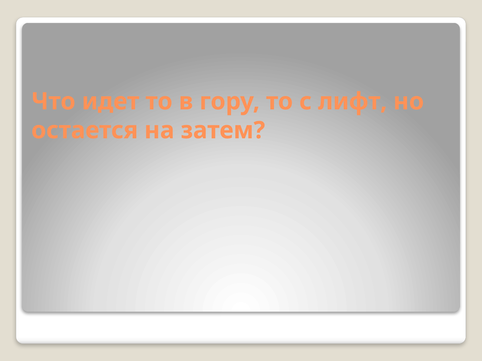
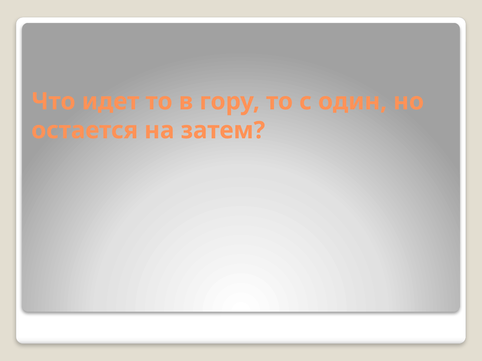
лифт: лифт -> один (353, 102)
